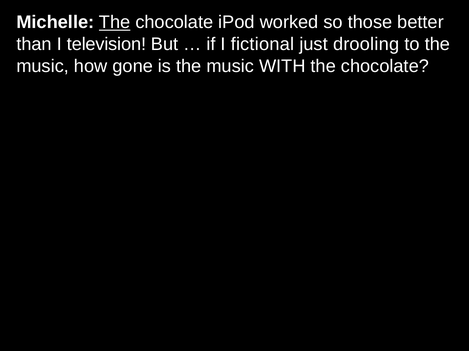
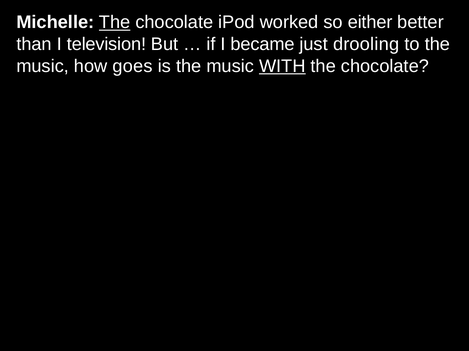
those: those -> either (370, 22)
fictional: fictional -> became (263, 44)
gone: gone -> goes (133, 66)
WITH underline: none -> present (282, 66)
